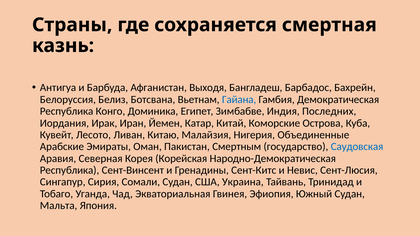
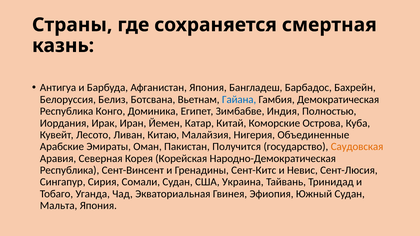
Афганистан Выходя: Выходя -> Япония (208, 88)
Последних: Последних -> Полностью (329, 111)
Смертным: Смертным -> Получится (237, 147)
Саудовская colour: blue -> orange (357, 147)
